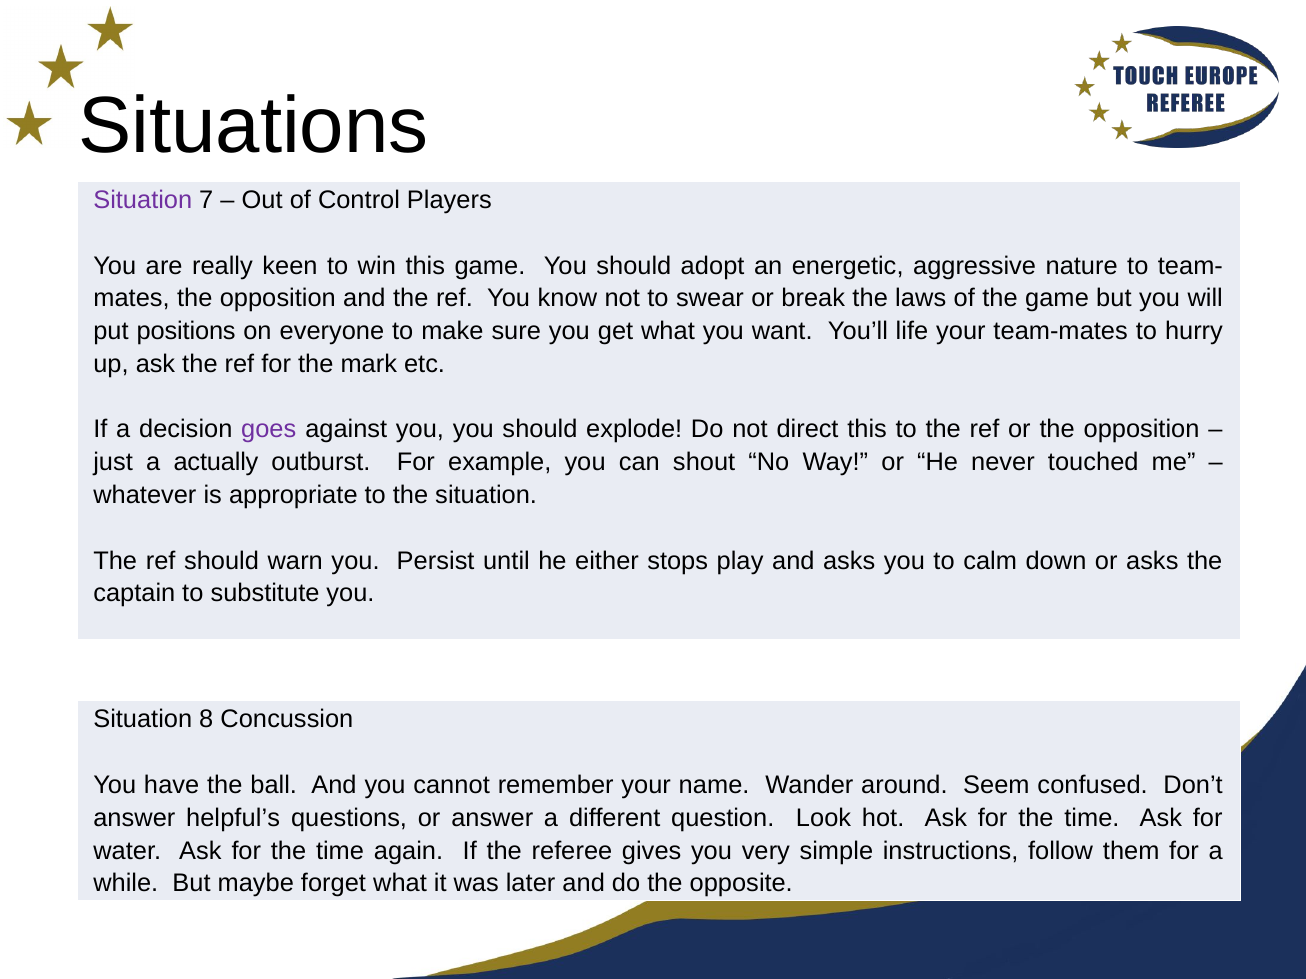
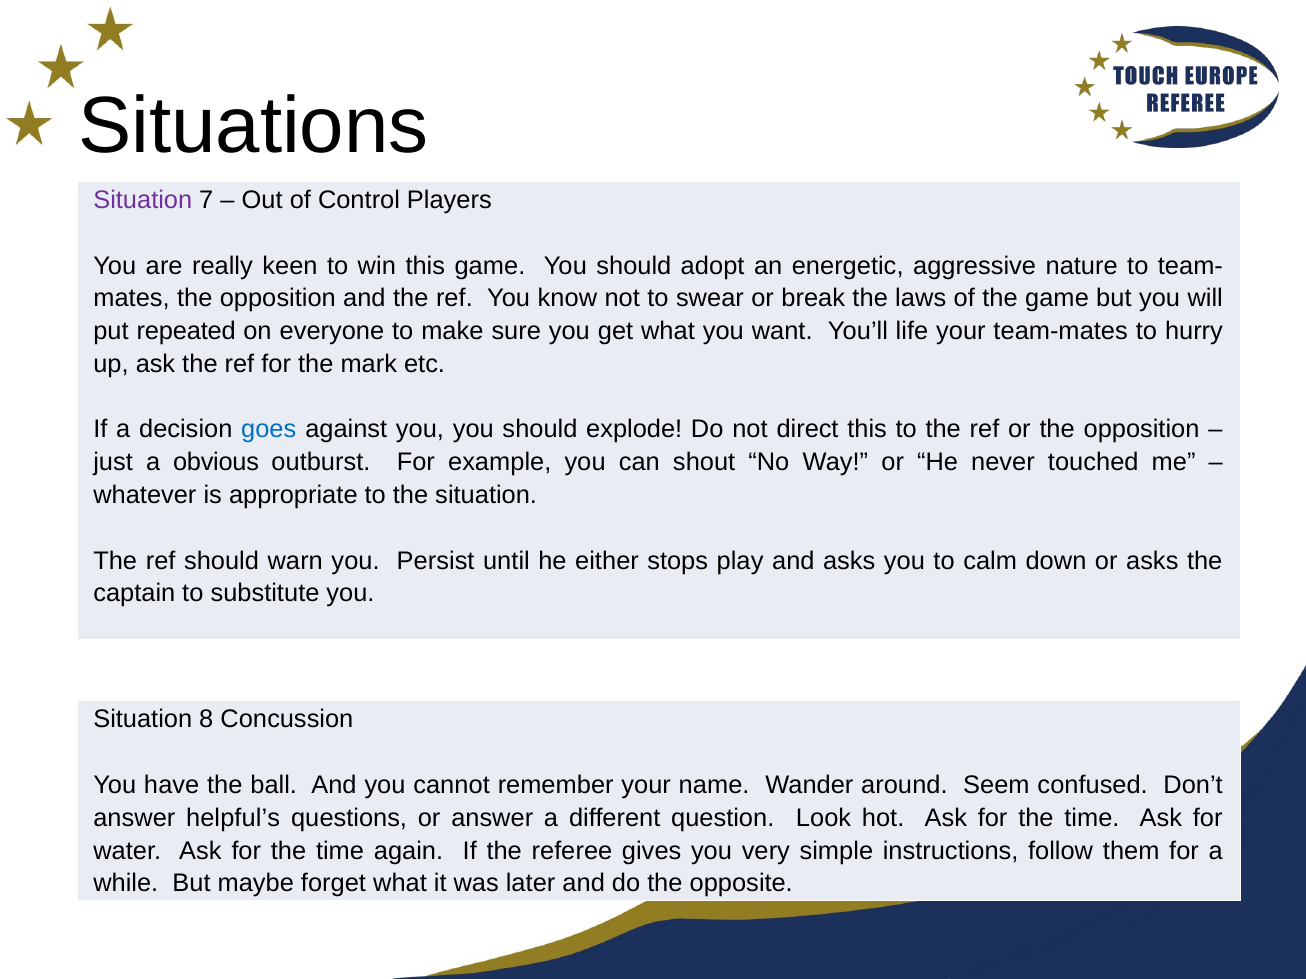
positions: positions -> repeated (186, 331)
goes colour: purple -> blue (269, 430)
actually: actually -> obvious (216, 463)
